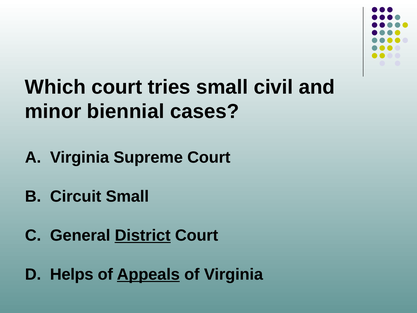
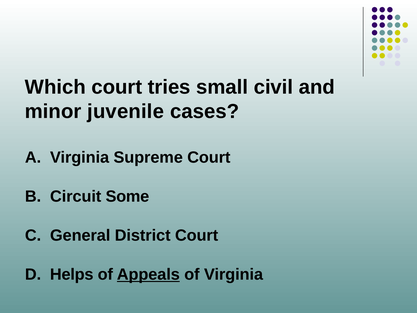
biennial: biennial -> juvenile (126, 111)
Circuit Small: Small -> Some (127, 196)
District underline: present -> none (143, 235)
